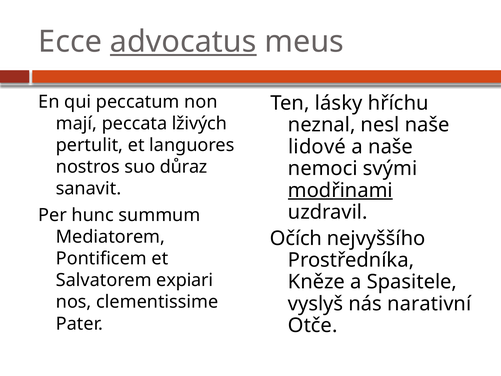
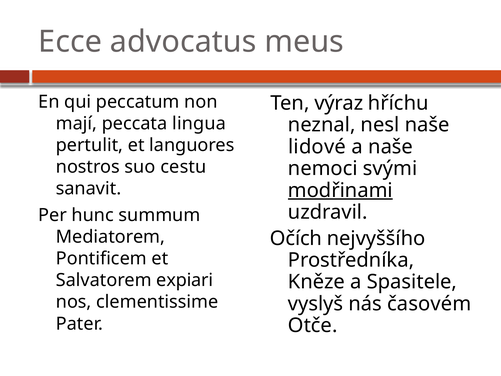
advocatus underline: present -> none (183, 42)
lásky: lásky -> výraz (339, 103)
lživých: lživých -> lingua (199, 123)
důraz: důraz -> cestu (183, 167)
narativní: narativní -> časovém (429, 304)
